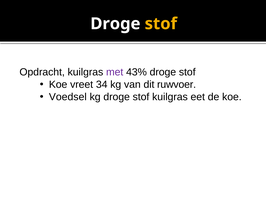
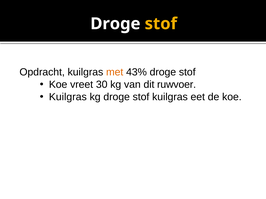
met colour: purple -> orange (115, 72)
34: 34 -> 30 (102, 85)
Voedsel: Voedsel -> Kuilgras (68, 97)
